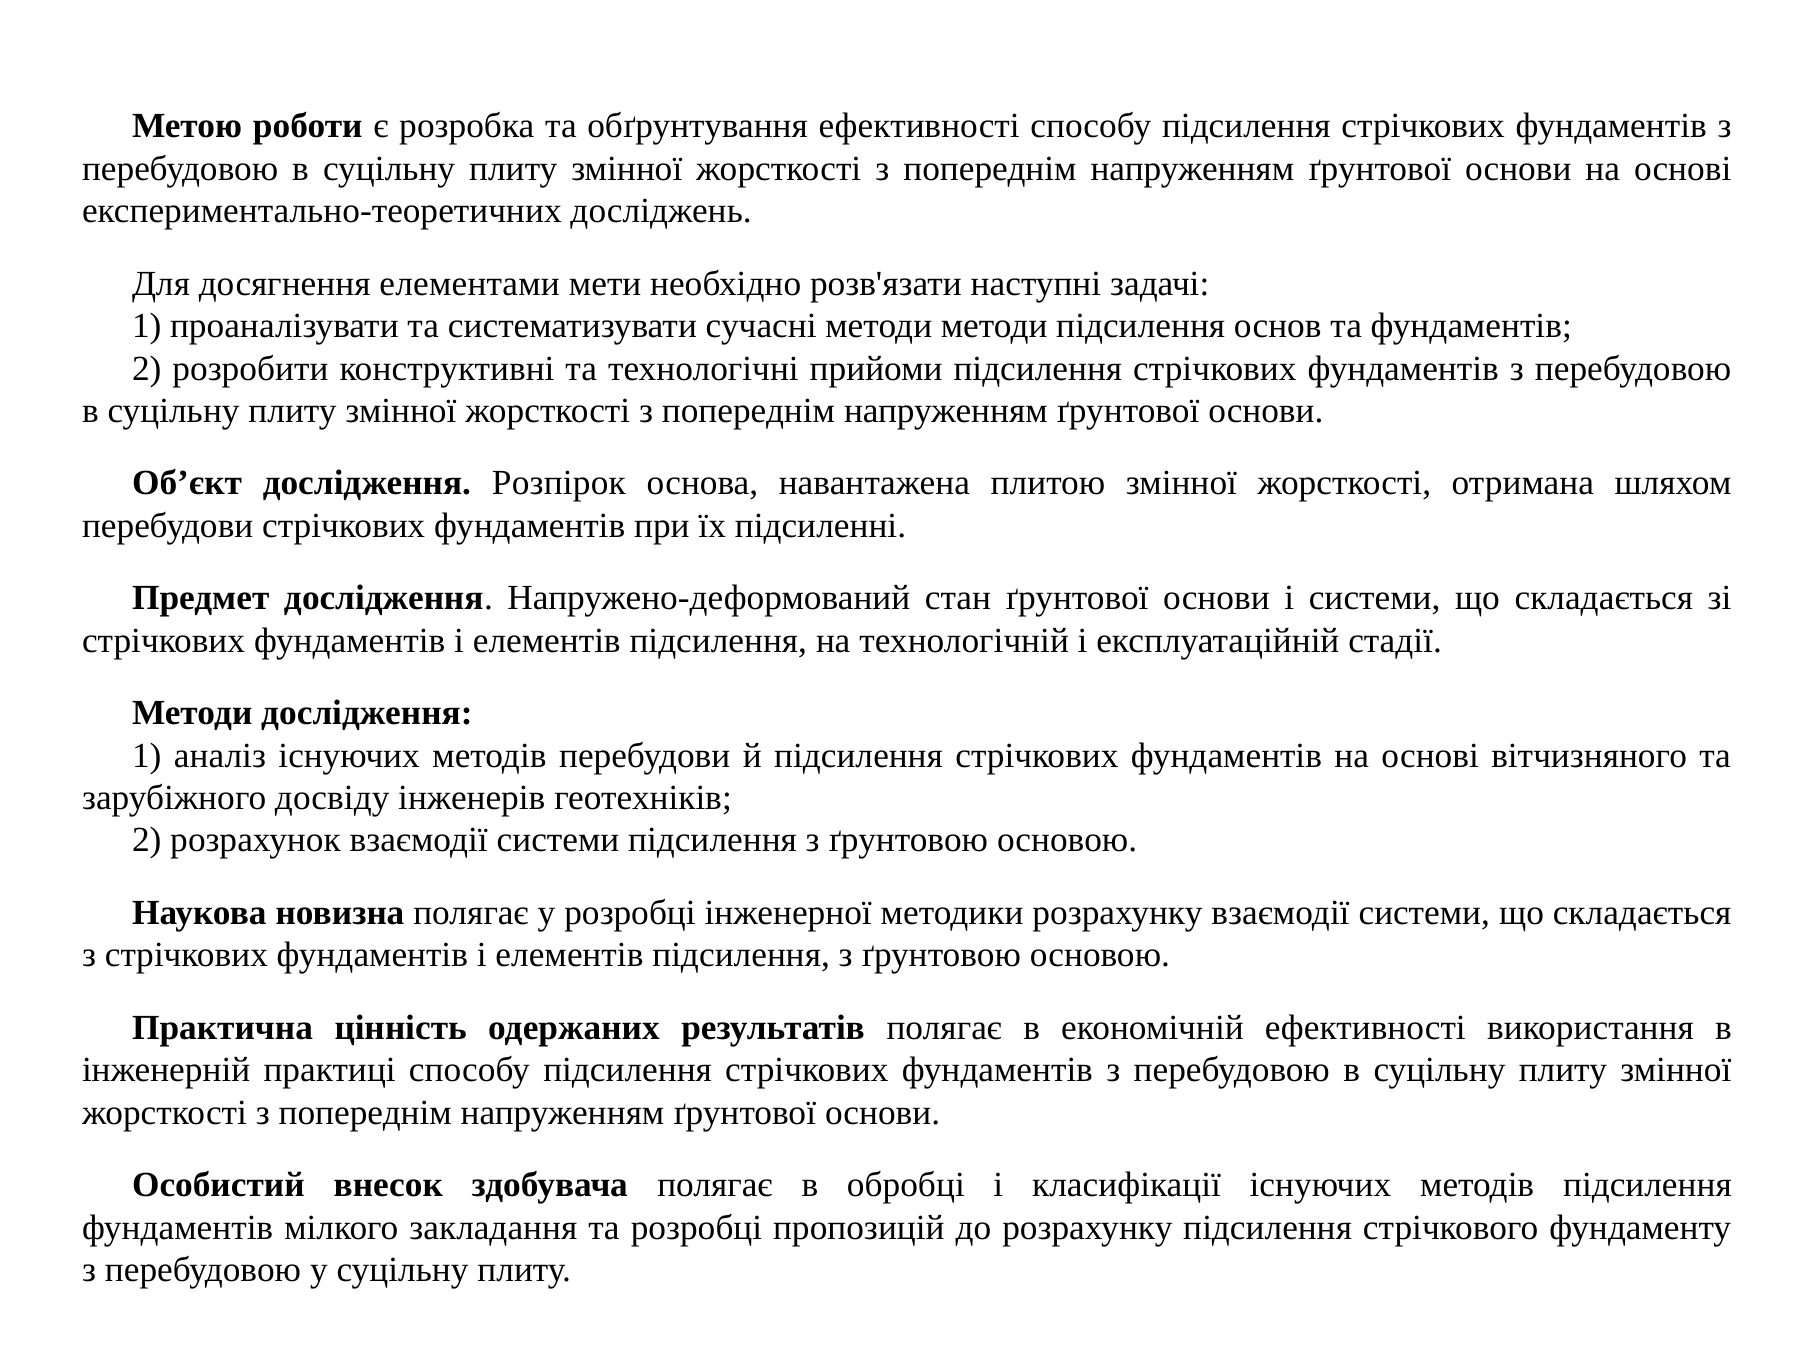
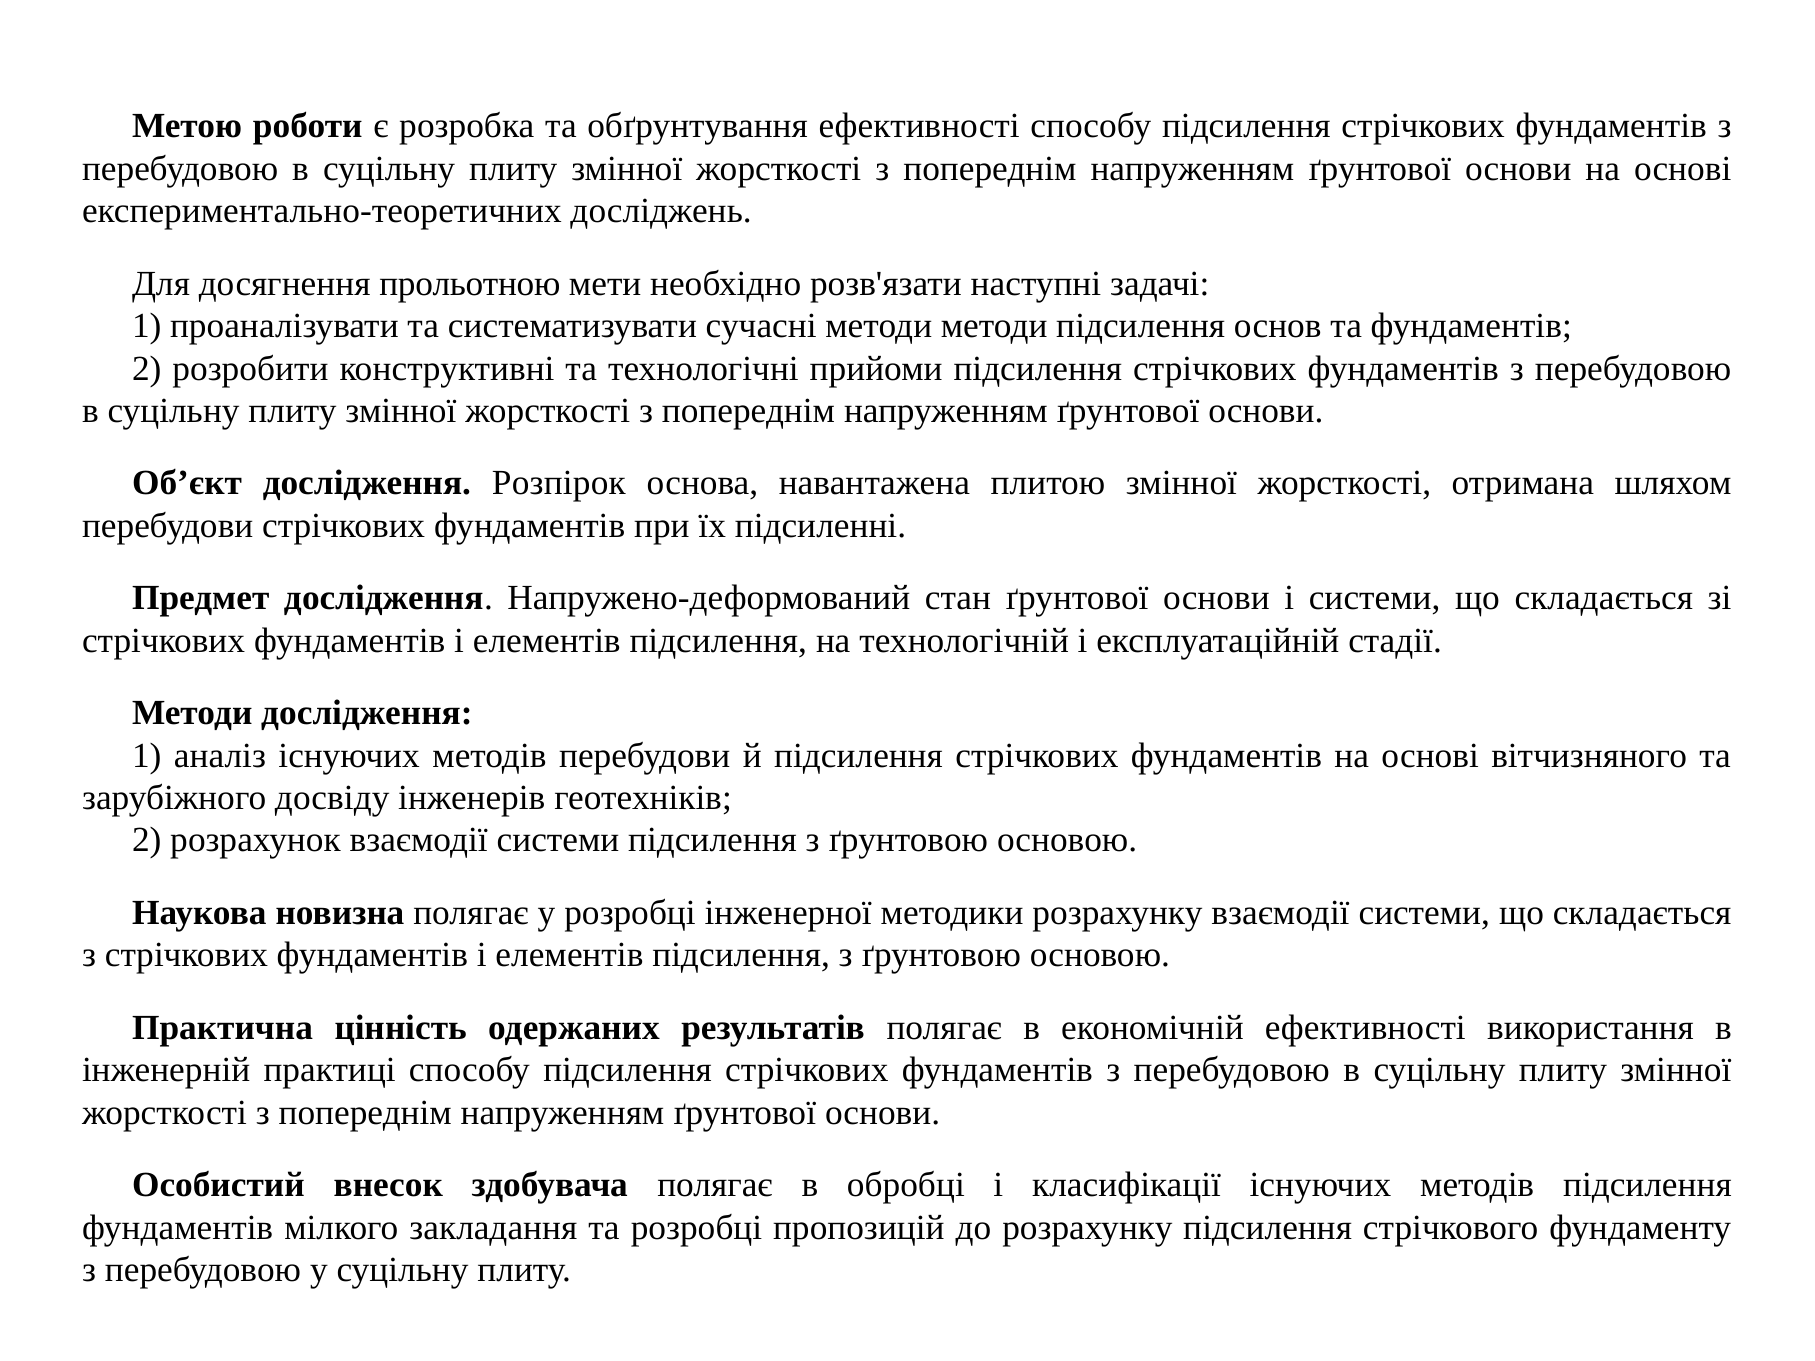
елементами: елементами -> прольотною (470, 284)
